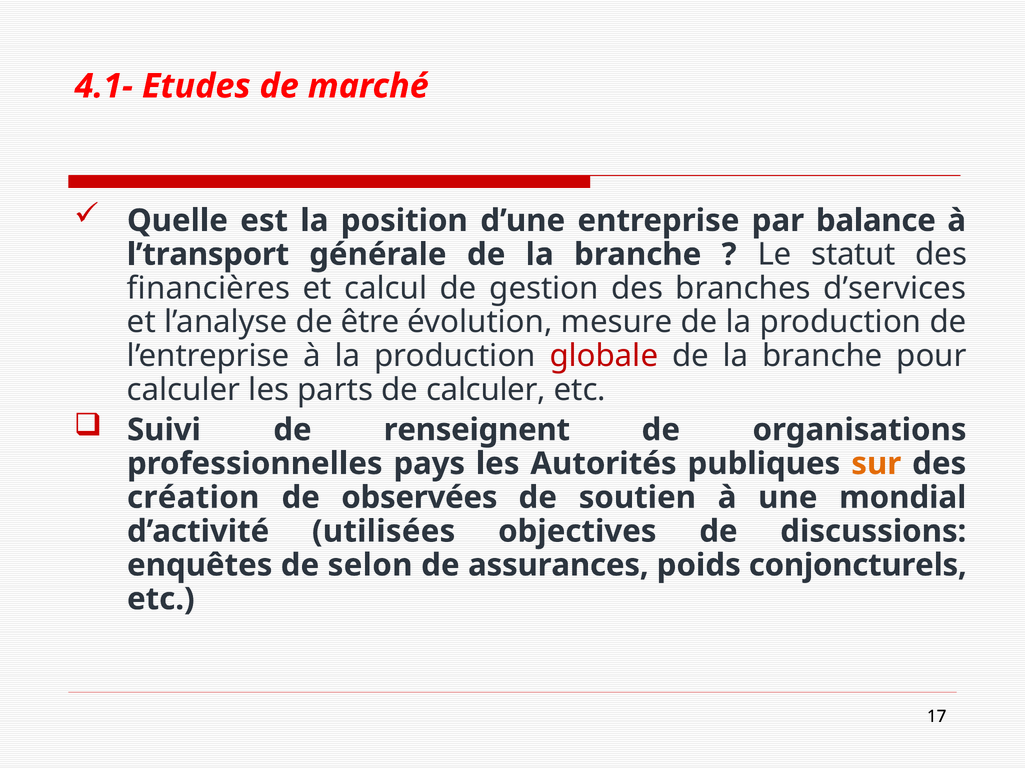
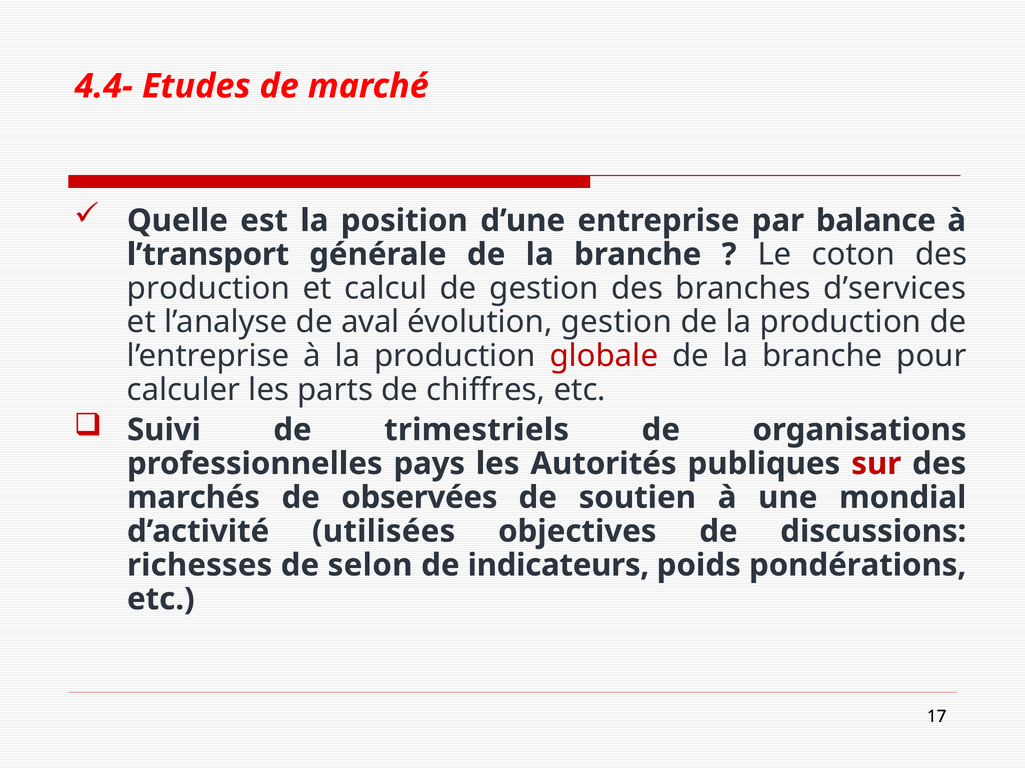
4.1-: 4.1- -> 4.4- (104, 86)
statut: statut -> coton (853, 254)
financières: financières -> production (209, 288)
être: être -> aval (370, 322)
évolution mesure: mesure -> gestion (616, 322)
de calculer: calculer -> chiffres (486, 390)
renseignent: renseignent -> trimestriels (477, 430)
sur colour: orange -> red (876, 464)
création: création -> marchés (193, 497)
enquêtes: enquêtes -> richesses (200, 565)
assurances: assurances -> indicateurs (558, 565)
conjoncturels: conjoncturels -> pondérations (858, 565)
